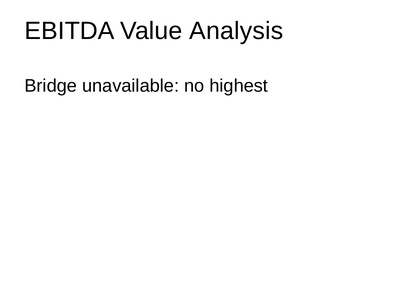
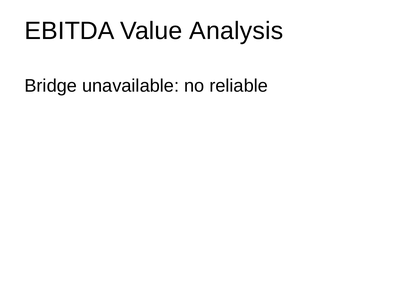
highest: highest -> reliable (239, 86)
